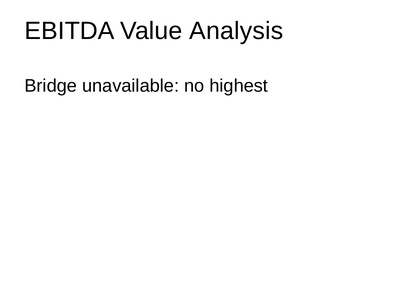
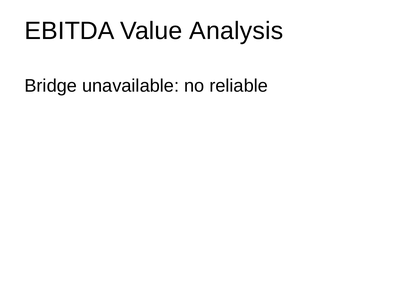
highest: highest -> reliable (239, 86)
